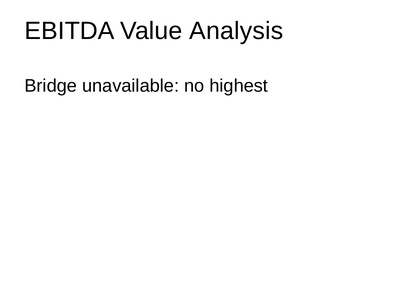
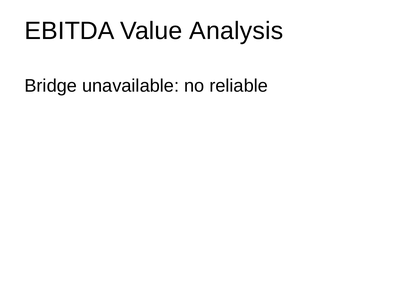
highest: highest -> reliable (239, 86)
